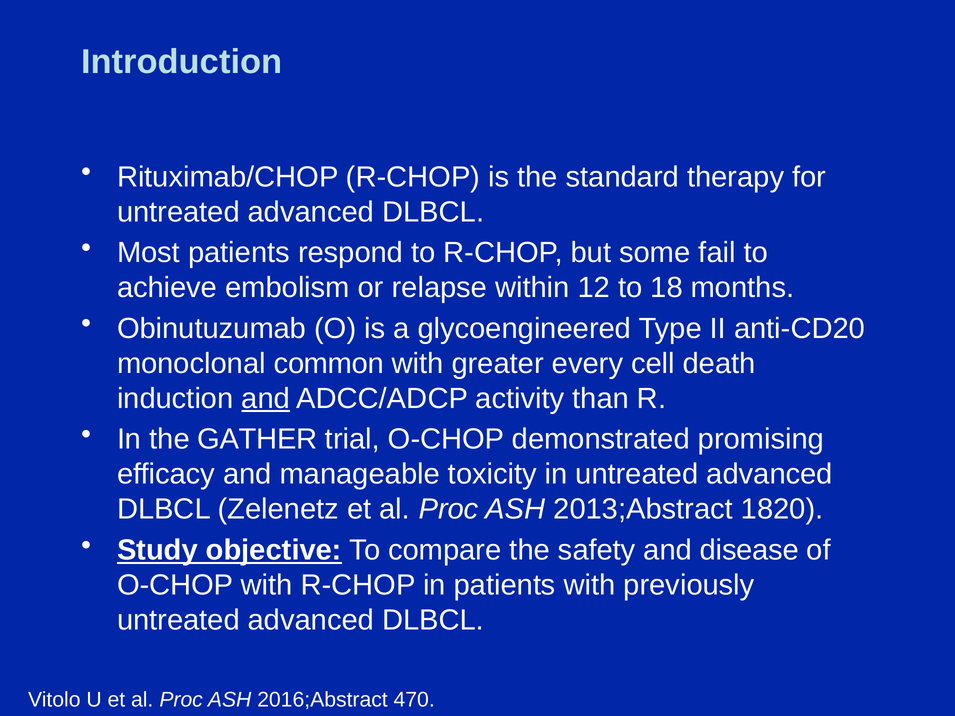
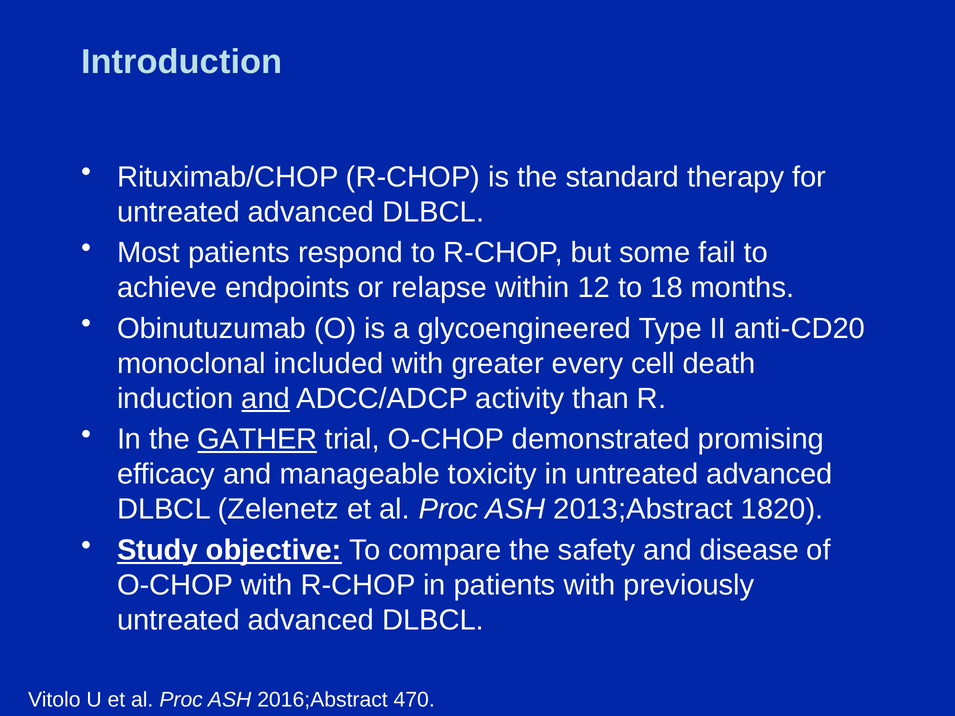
embolism: embolism -> endpoints (288, 288)
common: common -> included (329, 364)
GATHER underline: none -> present (257, 440)
